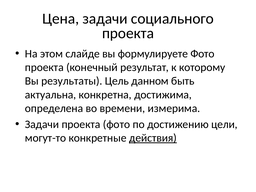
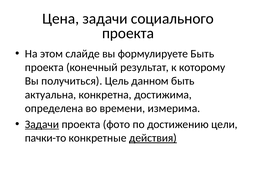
формулируете Фото: Фото -> Быть (202, 54)
результаты: результаты -> получиться (72, 81)
Задачи underline: none -> present (42, 124)
могут-то: могут-то -> пачки-то (46, 138)
